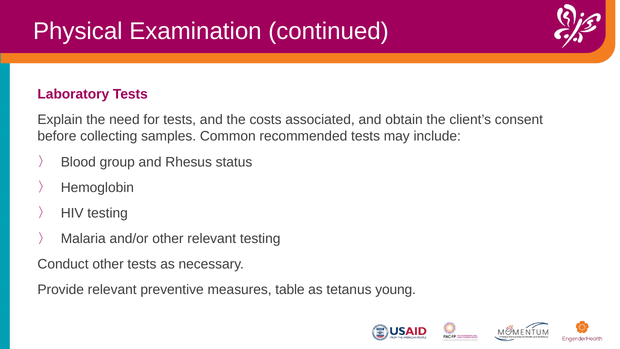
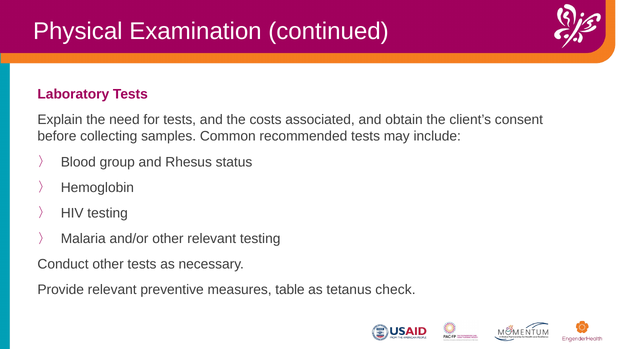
young: young -> check (395, 290)
